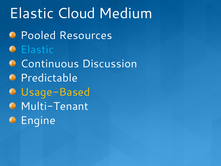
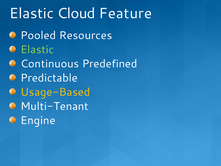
Medium: Medium -> Feature (125, 13)
Elastic colour: light blue -> light green (37, 50)
Discussion: Discussion -> Predefined (110, 64)
